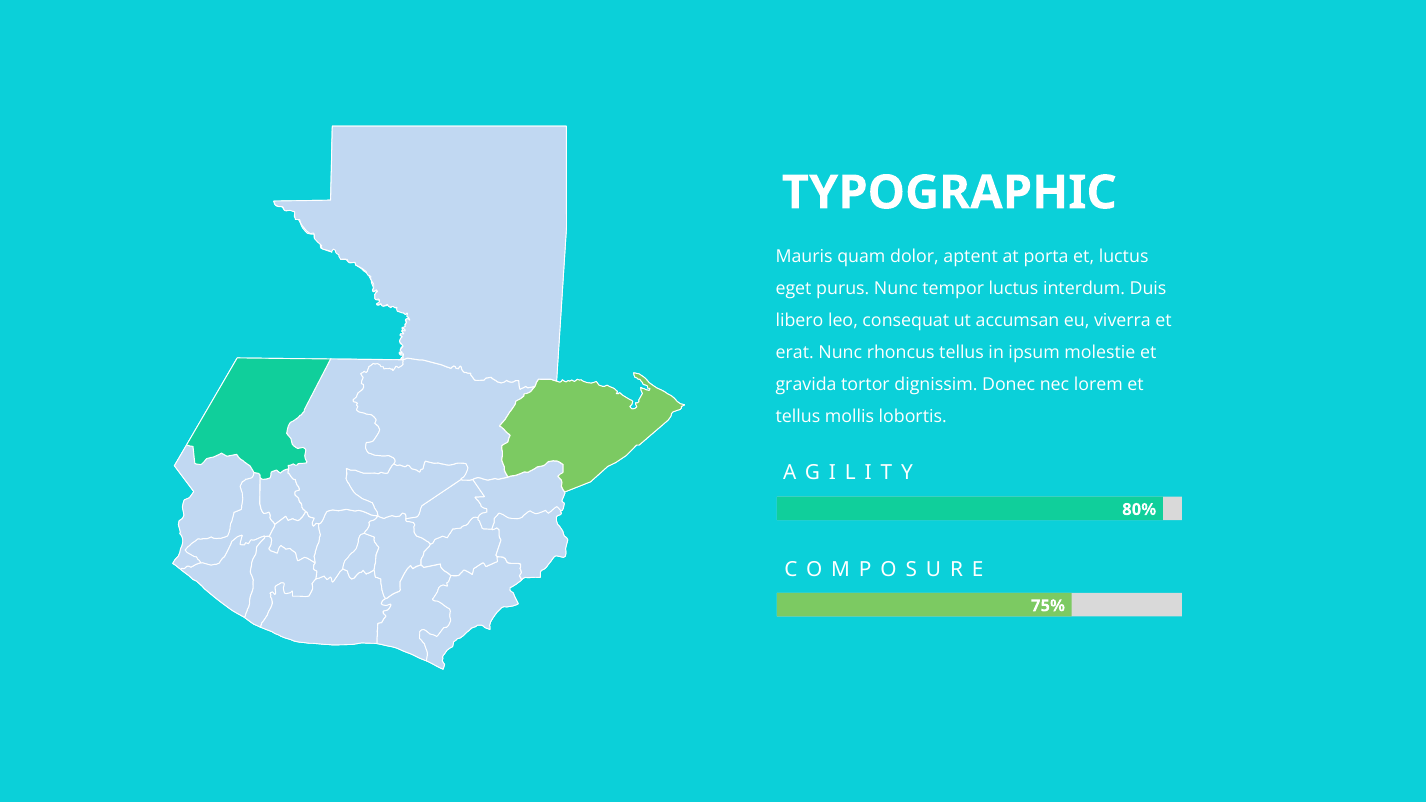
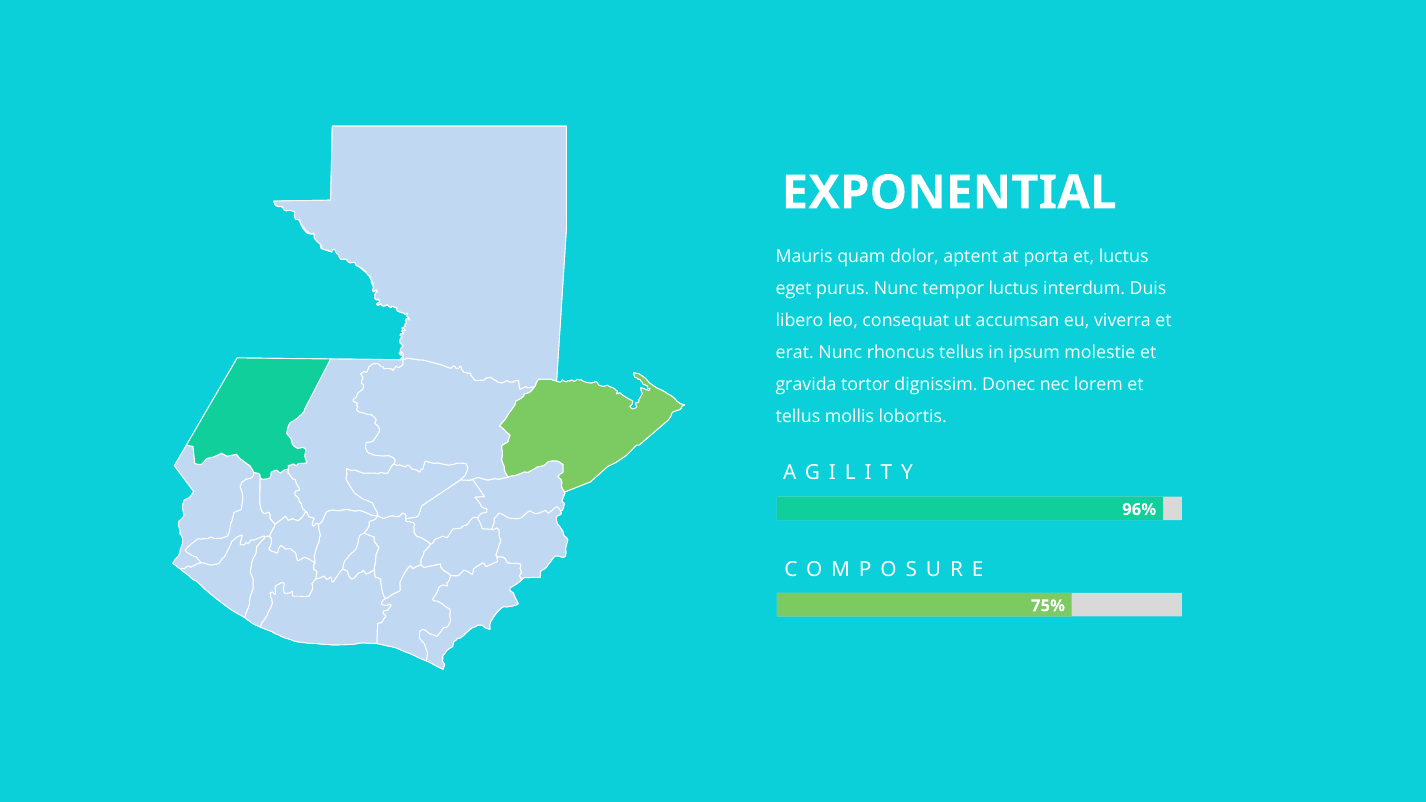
TYPOGRAPHIC: TYPOGRAPHIC -> EXPONENTIAL (949, 193)
80%: 80% -> 96% (1139, 510)
